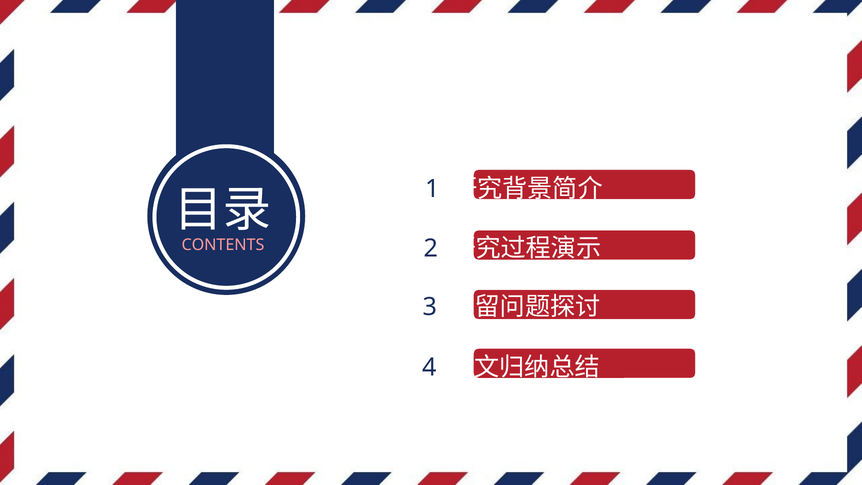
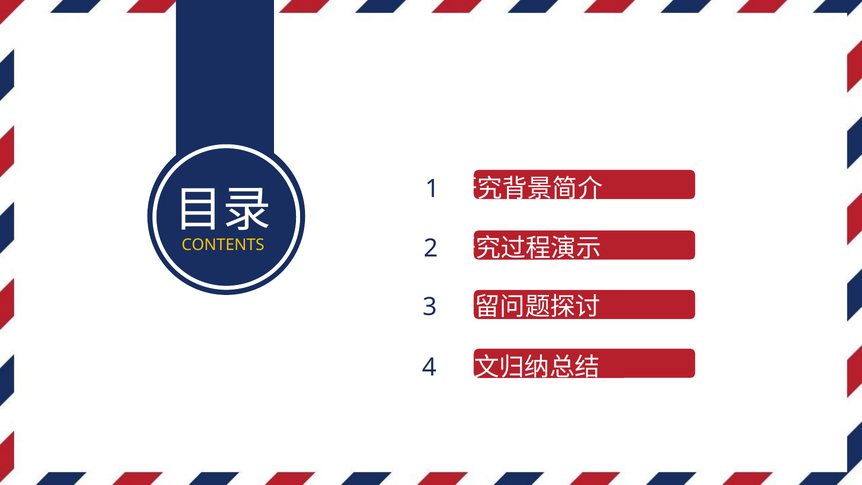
CONTENTS colour: pink -> yellow (223, 245)
